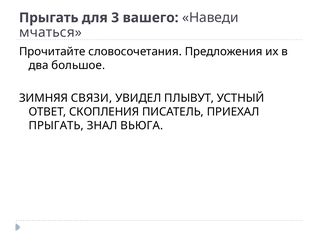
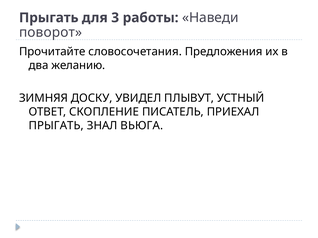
вашего: вашего -> работы (151, 18)
мчаться: мчаться -> поворот (51, 33)
большое: большое -> желанию (78, 65)
СВЯЗИ: СВЯЗИ -> ДОСКУ (92, 98)
СКОПЛЕНИЯ: СКОПЛЕНИЯ -> СКОПЛЕНИЕ (104, 112)
